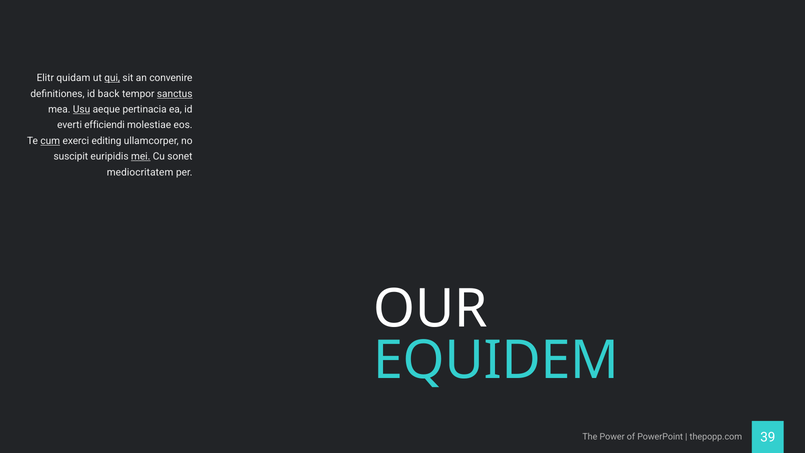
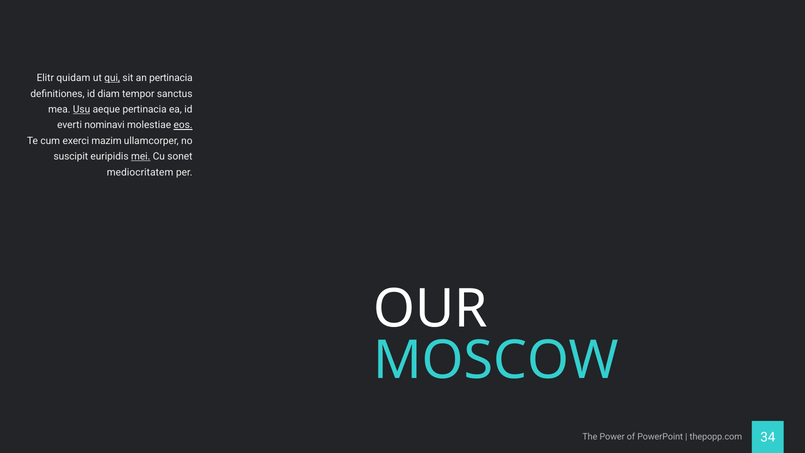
an convenire: convenire -> pertinacia (171, 78)
back: back -> diam (109, 94)
sanctus underline: present -> none (175, 94)
efficiendi: efficiendi -> nominavi (105, 125)
eos underline: none -> present (183, 125)
cum underline: present -> none (50, 141)
editing: editing -> mazim (107, 141)
EQUIDEM: EQUIDEM -> MOSCOW (496, 360)
39: 39 -> 34 (768, 437)
